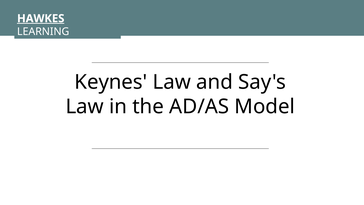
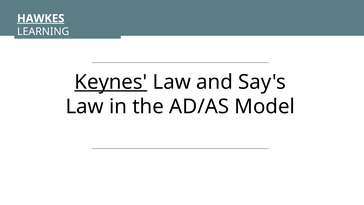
Keynes underline: none -> present (111, 82)
